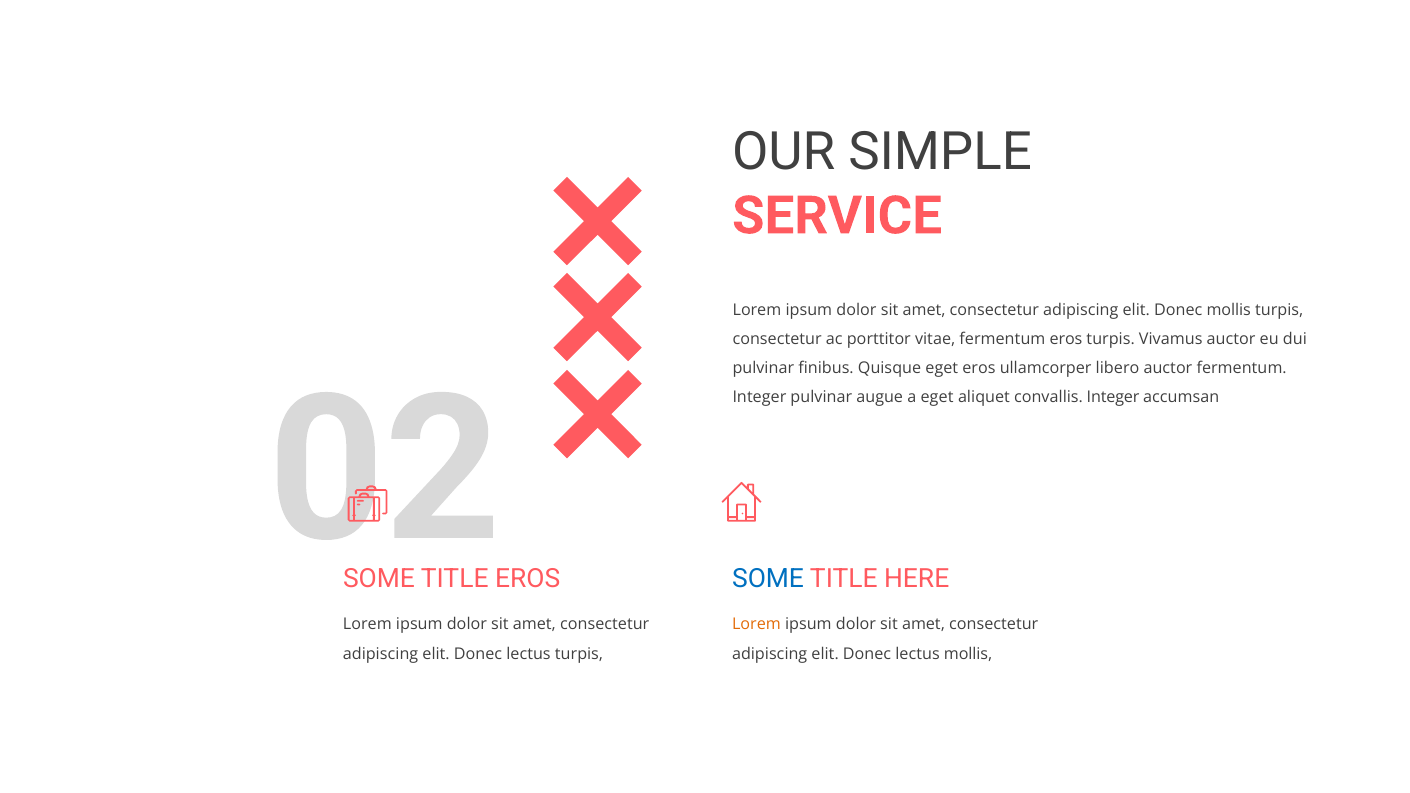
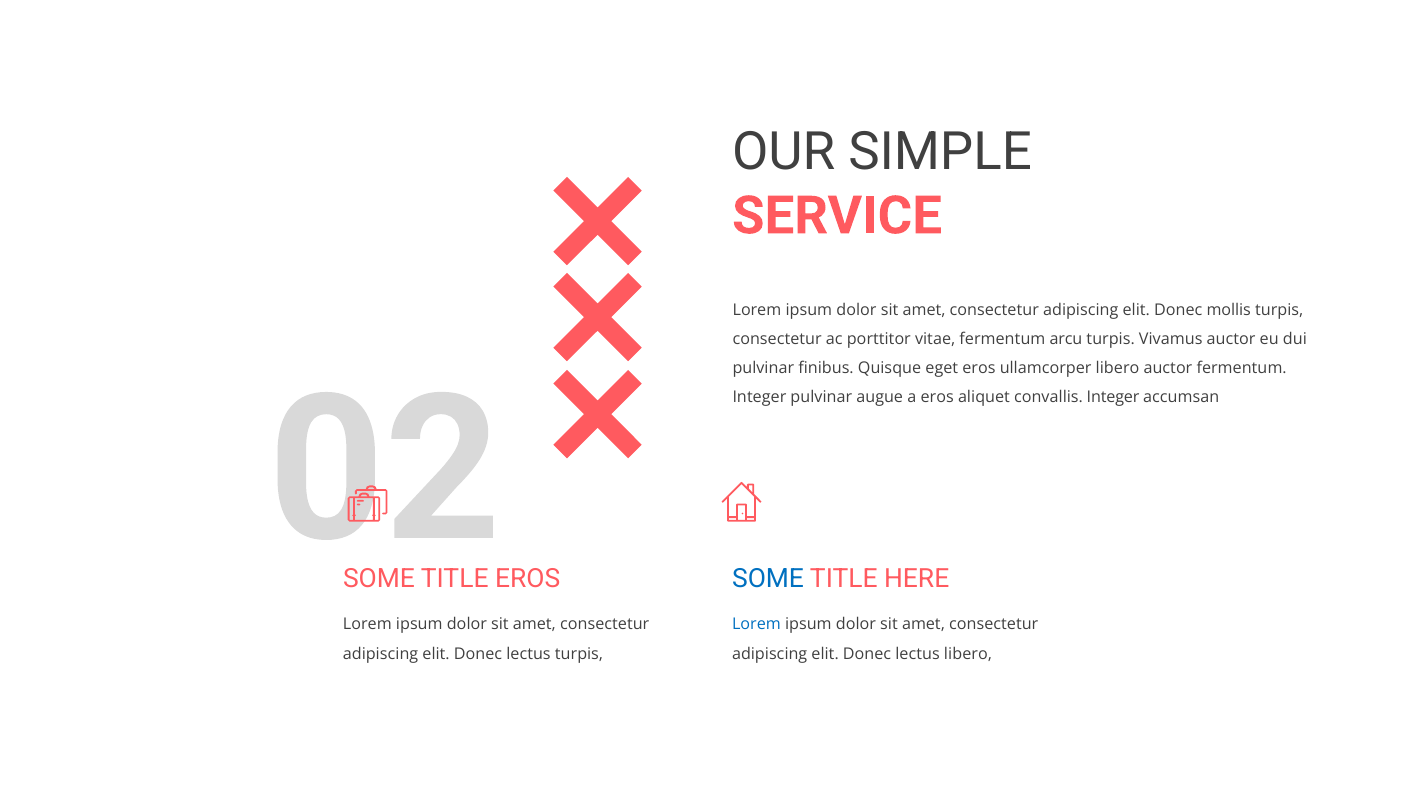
fermentum eros: eros -> arcu (1066, 339)
a eget: eget -> eros (937, 398)
Lorem colour: orange -> blue (756, 625)
lectus mollis: mollis -> libero (968, 654)
